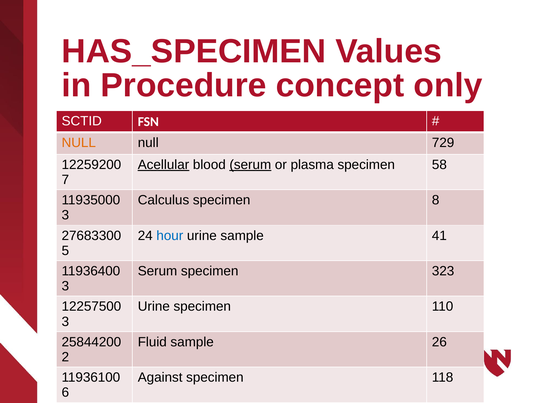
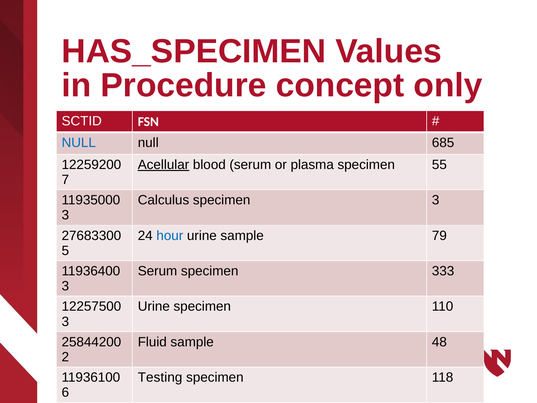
NULL colour: orange -> blue (79, 143)
729: 729 -> 685 (443, 143)
serum underline: present -> none (250, 165)
58: 58 -> 55 (439, 165)
specimen 8: 8 -> 3 (436, 200)
41: 41 -> 79 (439, 235)
323: 323 -> 333 (443, 271)
26: 26 -> 48 (439, 342)
Against: Against -> Testing (160, 377)
